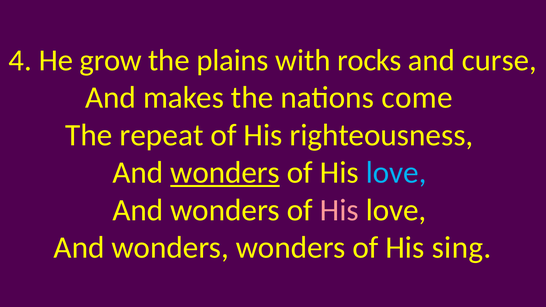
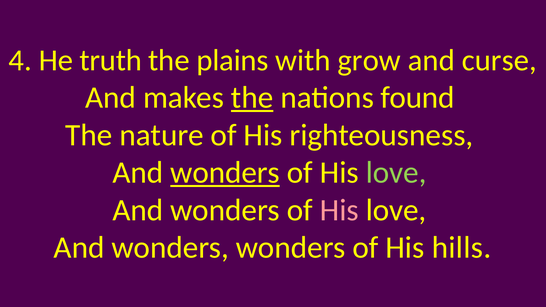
grow: grow -> truth (111, 60)
rocks: rocks -> grow (369, 60)
the underline: none -> present (252, 98)
come: come -> found (417, 98)
repeat: repeat -> nature (162, 135)
love colour: light blue -> light green (396, 173)
sing: sing -> hills (462, 248)
